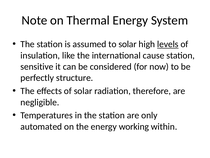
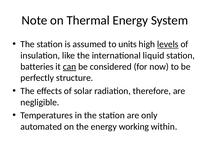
to solar: solar -> units (128, 44)
cause: cause -> liquid (154, 55)
sensitive: sensitive -> batteries (37, 66)
can underline: none -> present (69, 66)
